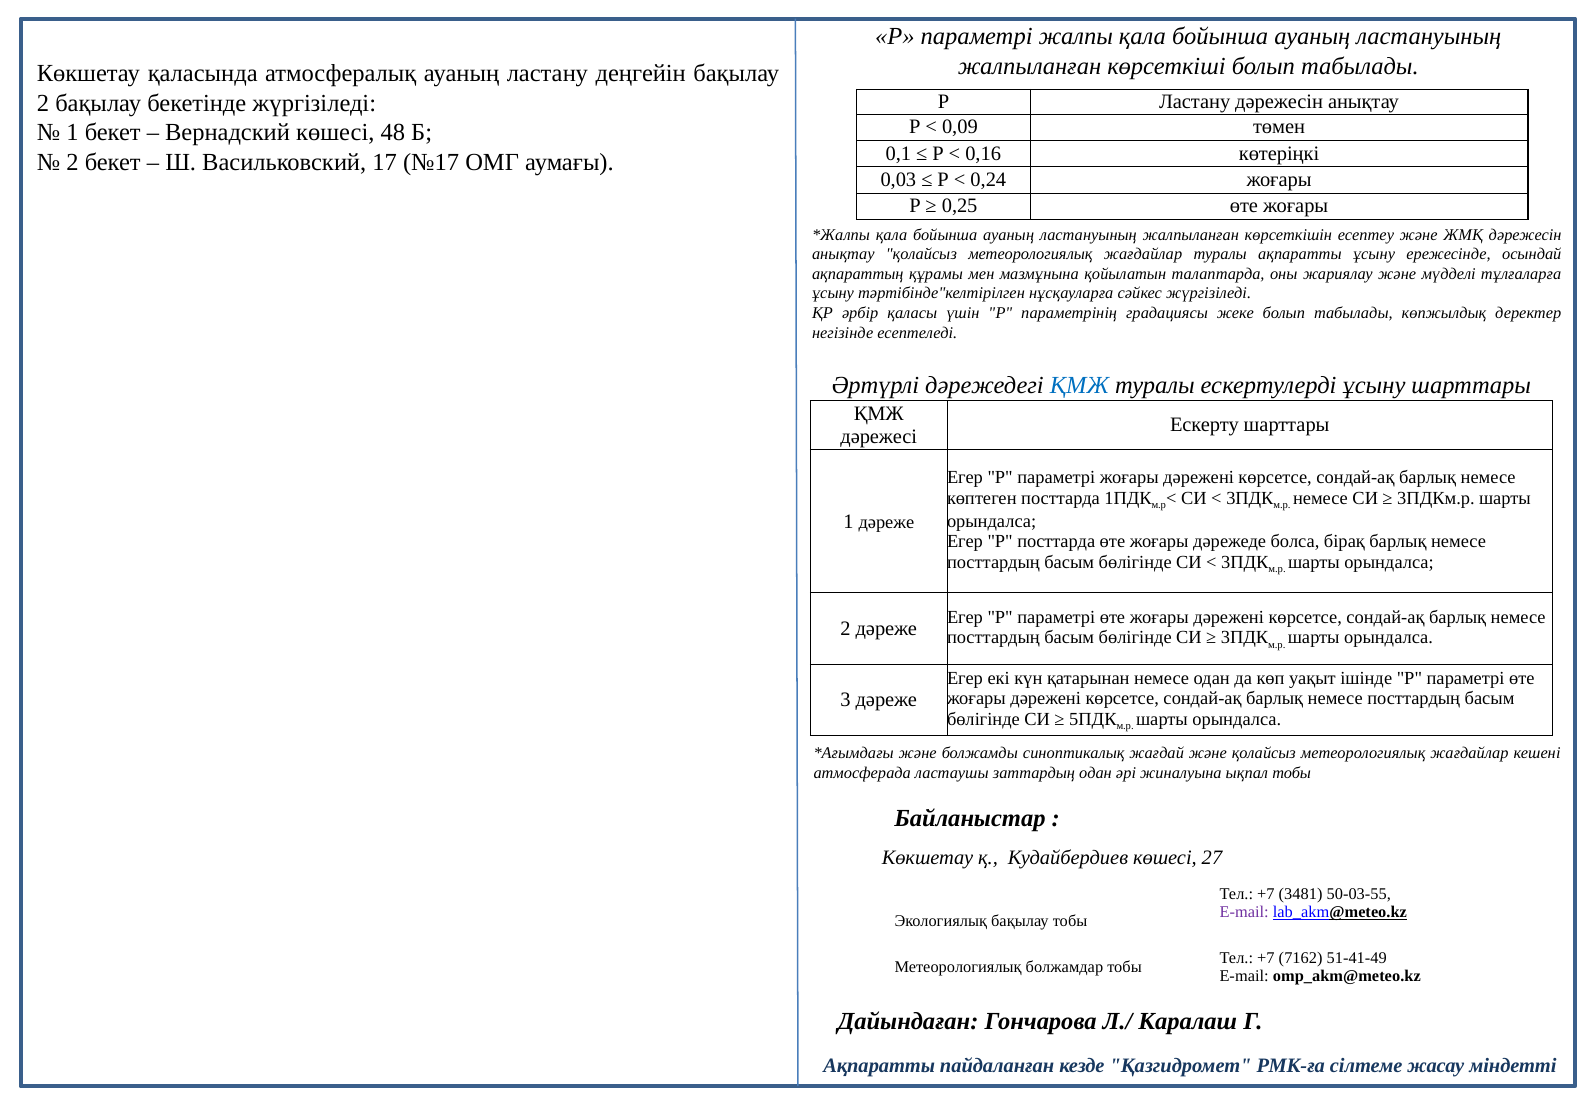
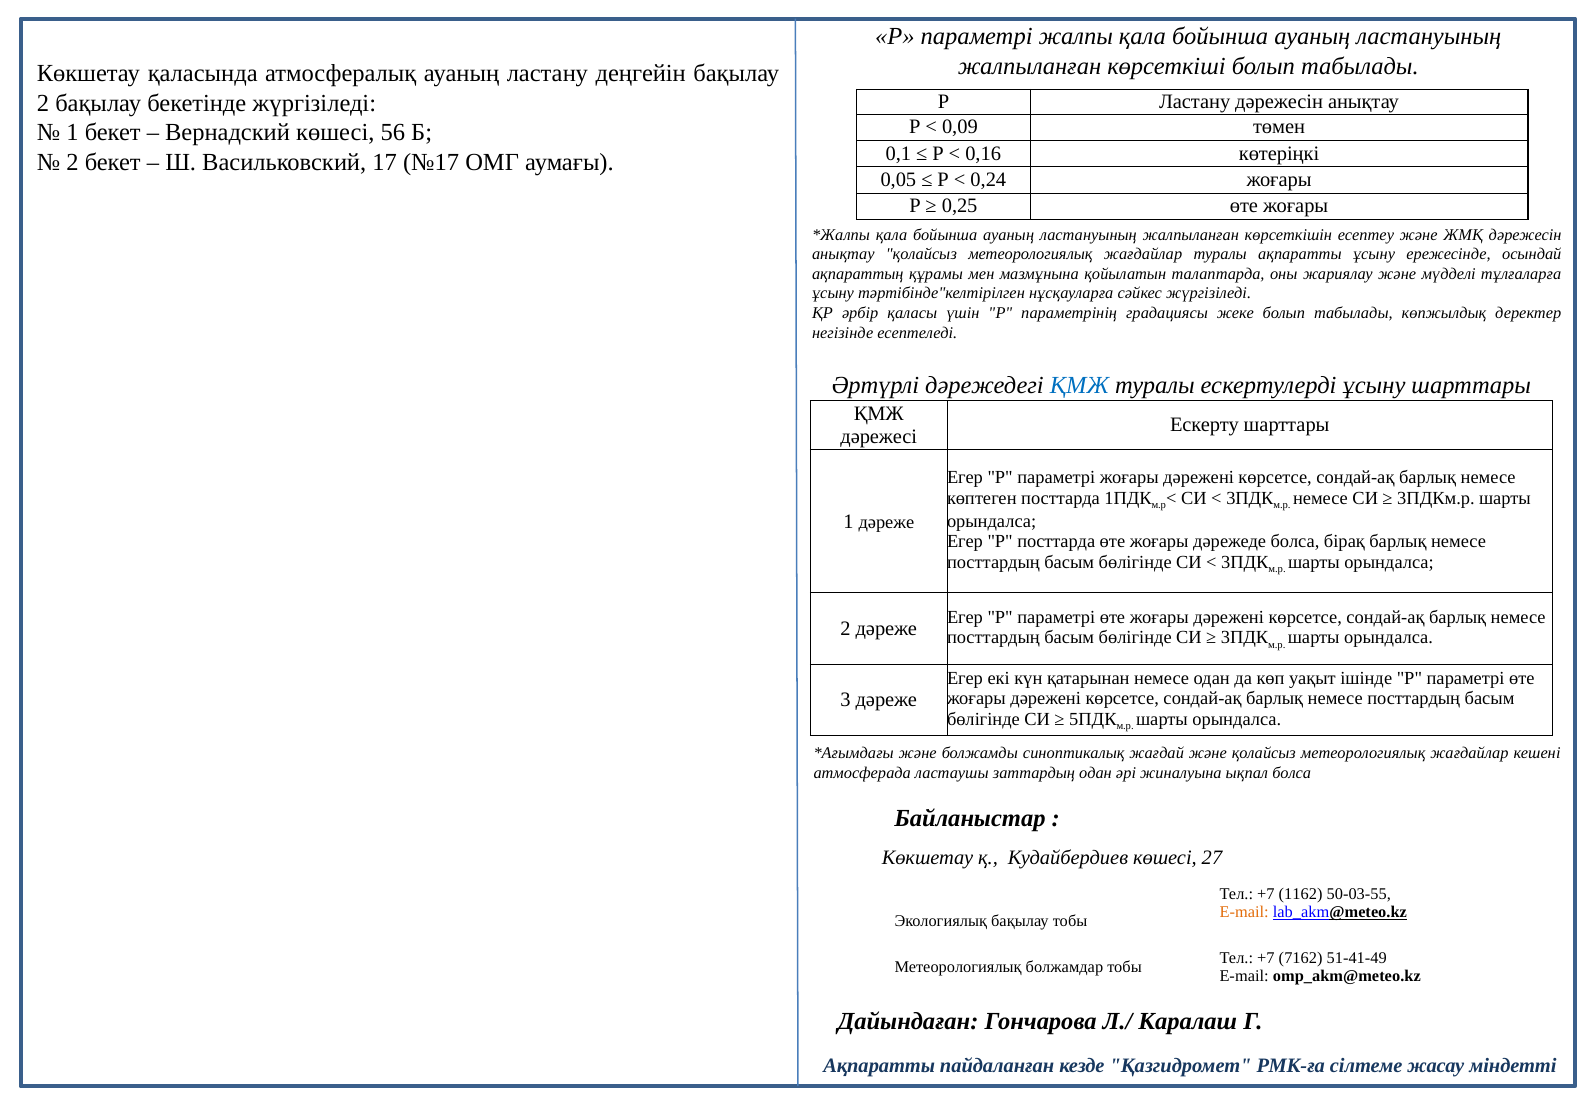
48: 48 -> 56 (393, 133)
0,03: 0,03 -> 0,05 (898, 180)
ықпал тобы: тобы -> болса (1292, 773)
3481: 3481 -> 1162 (1301, 894)
E-mail colour: purple -> orange (1244, 912)
